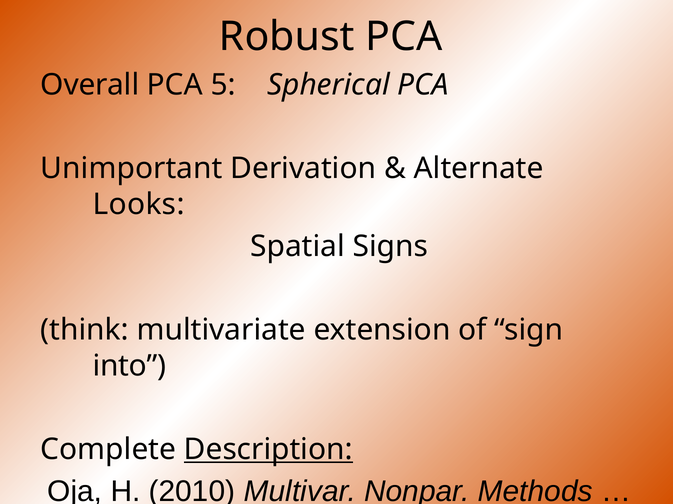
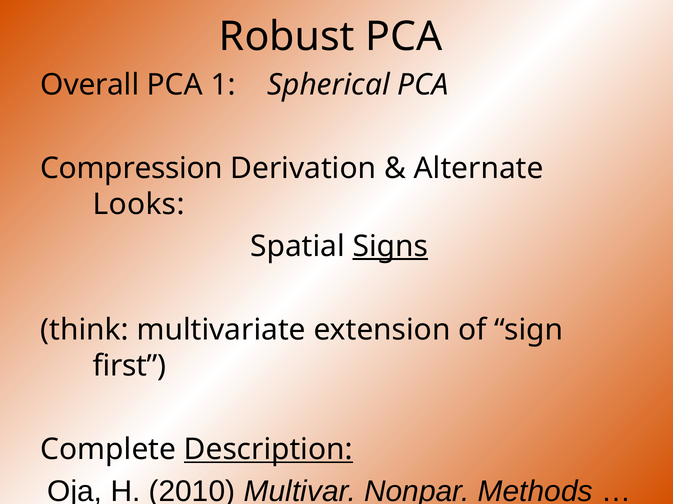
5: 5 -> 1 (223, 85)
Unimportant: Unimportant -> Compression (132, 169)
Signs underline: none -> present (390, 247)
into: into -> first (129, 366)
